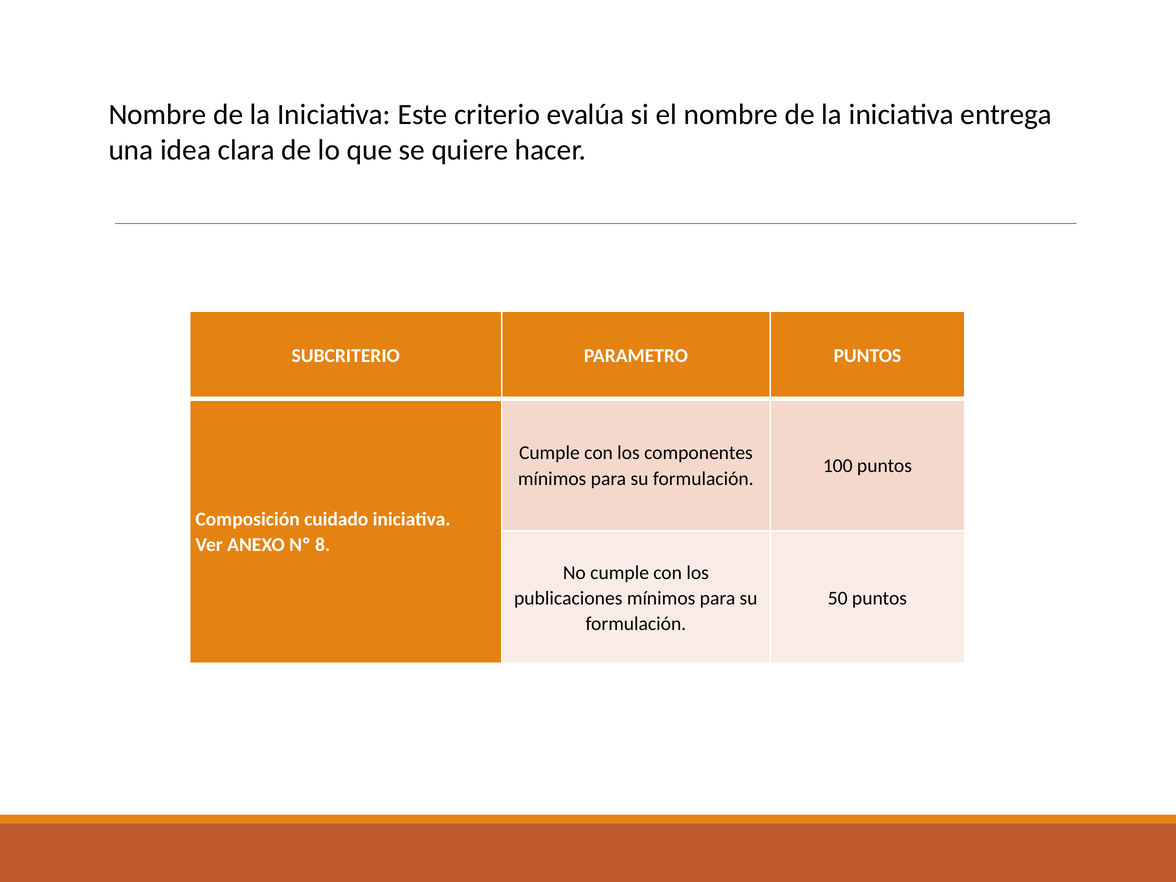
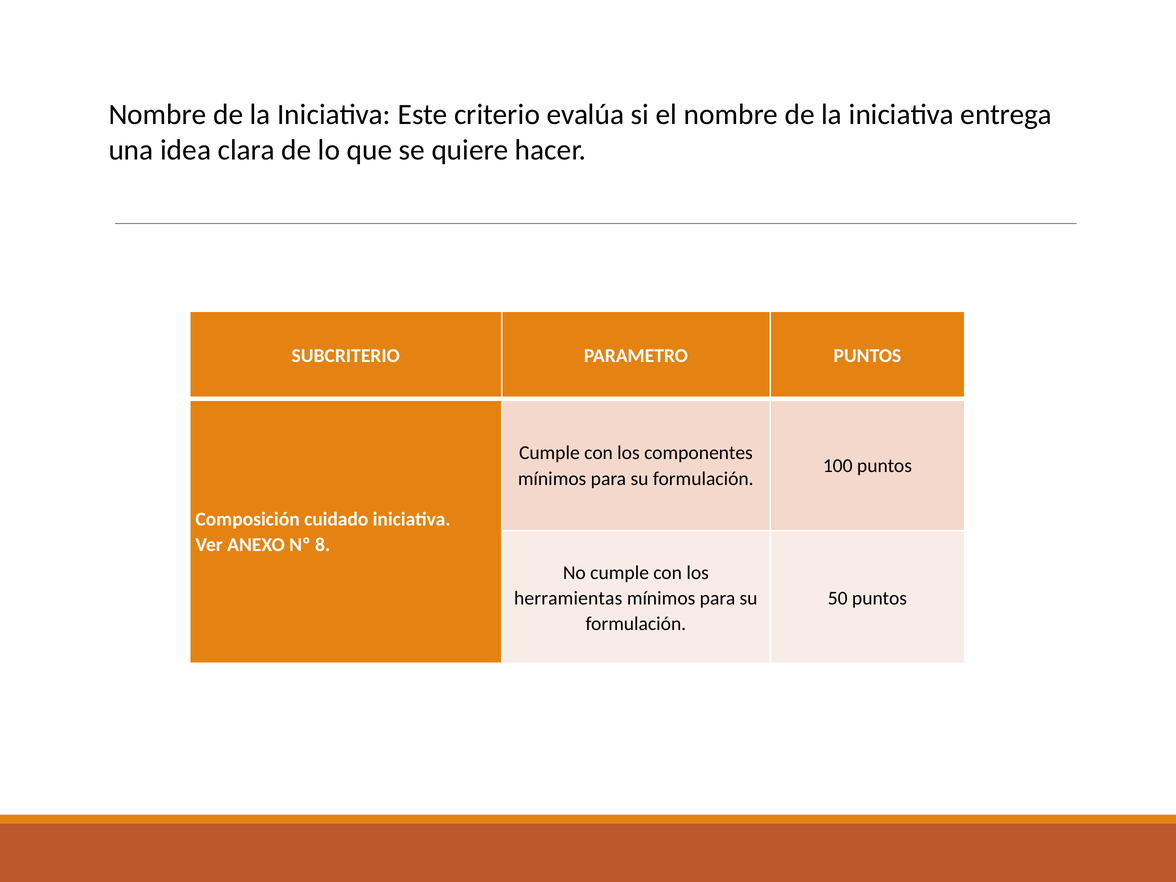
publicaciones: publicaciones -> herramientas (568, 598)
